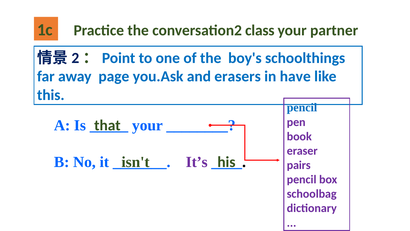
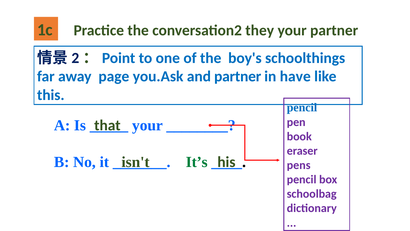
class: class -> they (260, 30)
and erasers: erasers -> partner (238, 76)
It’s colour: purple -> green (197, 162)
pairs: pairs -> pens (299, 165)
